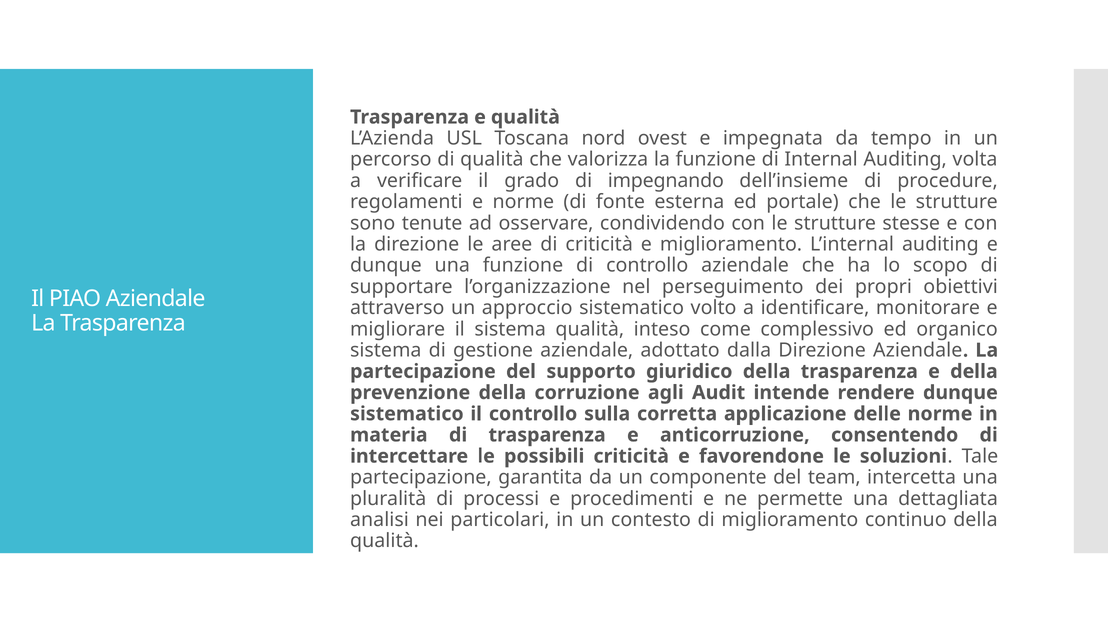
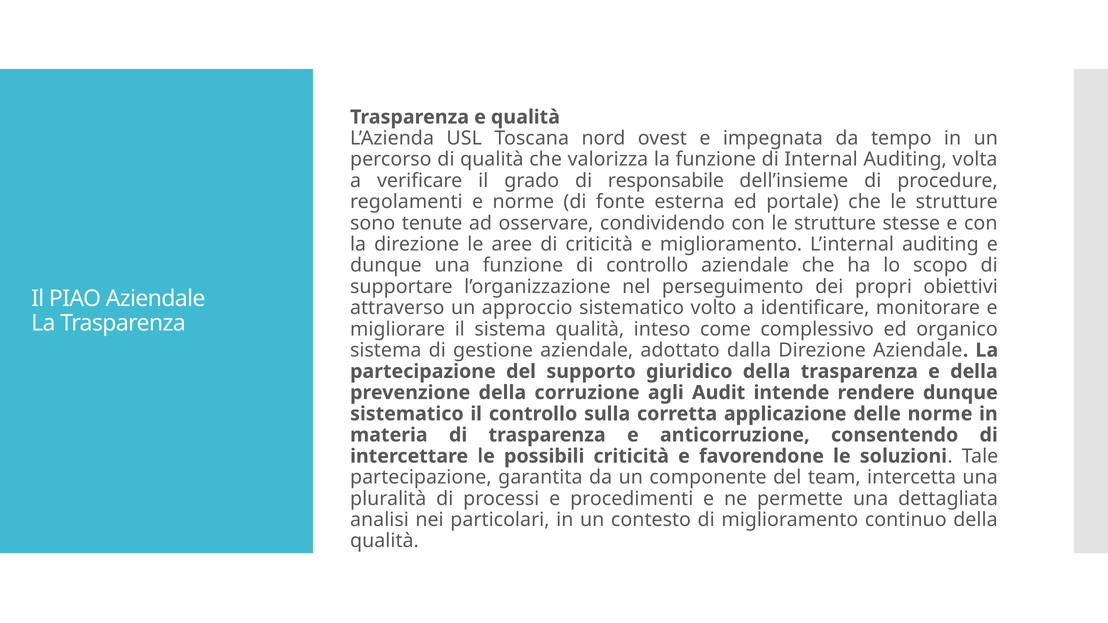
impegnando: impegnando -> responsabile (666, 181)
